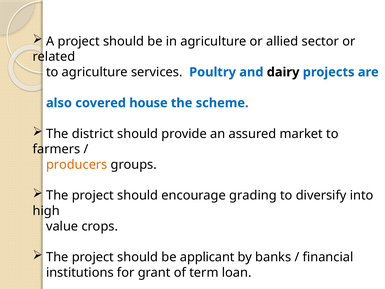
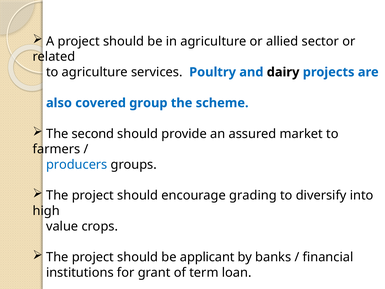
house: house -> group (148, 103)
district: district -> second (93, 134)
producers colour: orange -> blue (77, 164)
